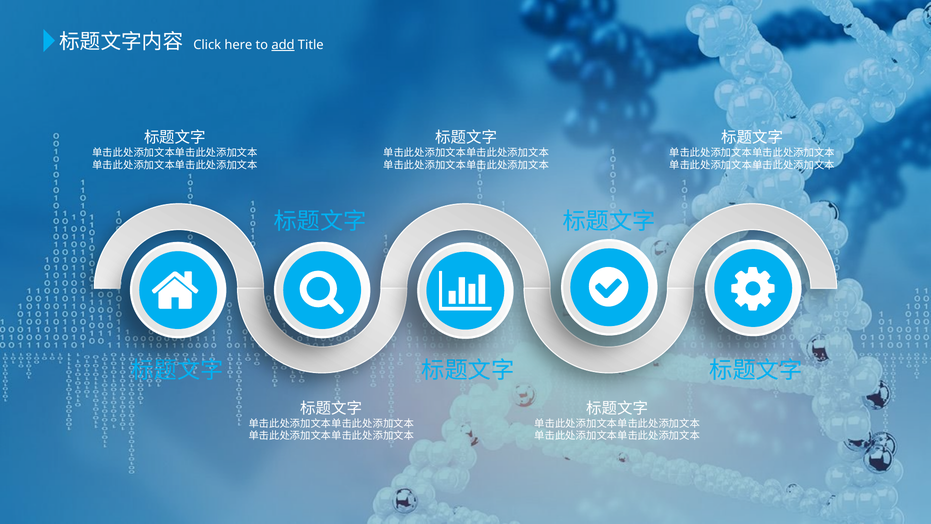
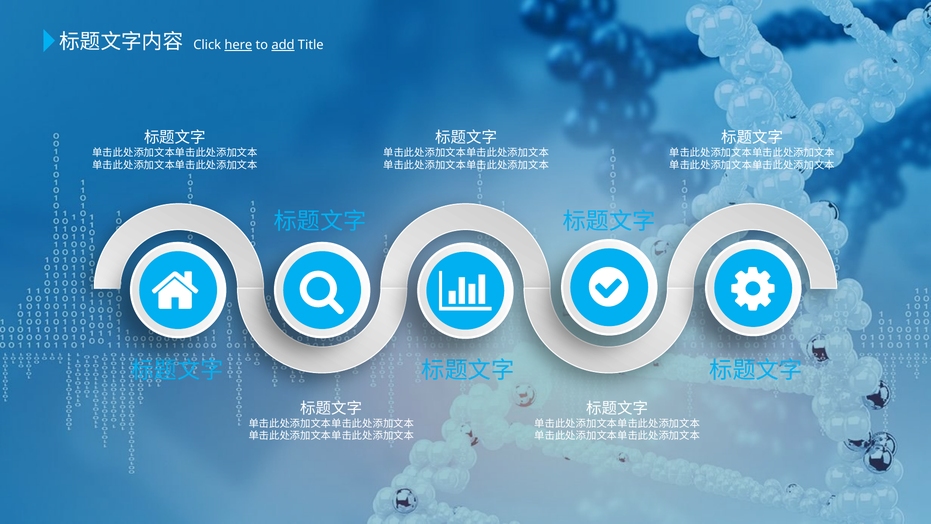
here underline: none -> present (238, 45)
